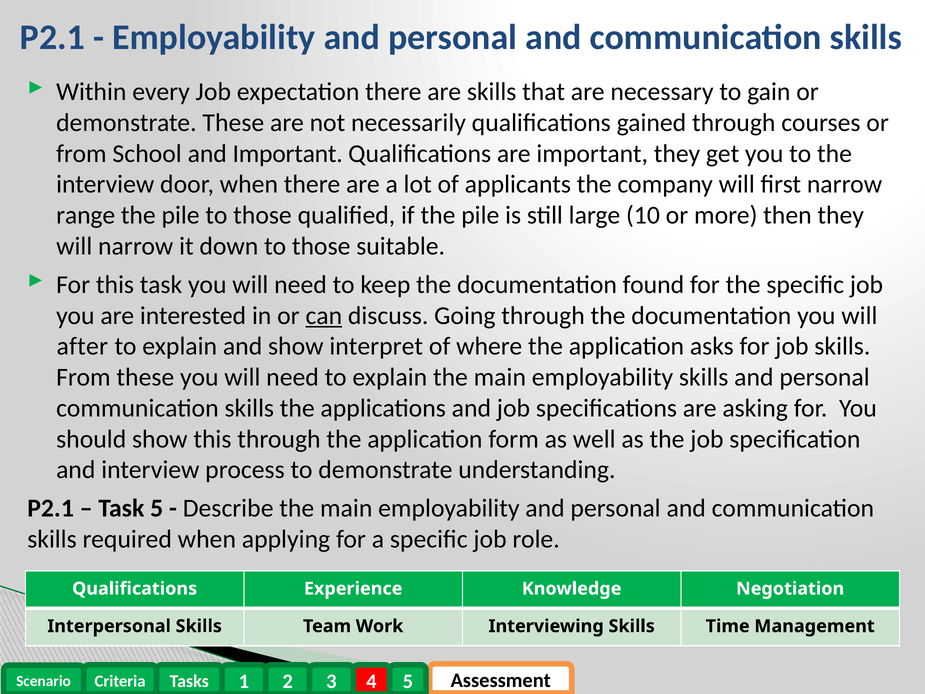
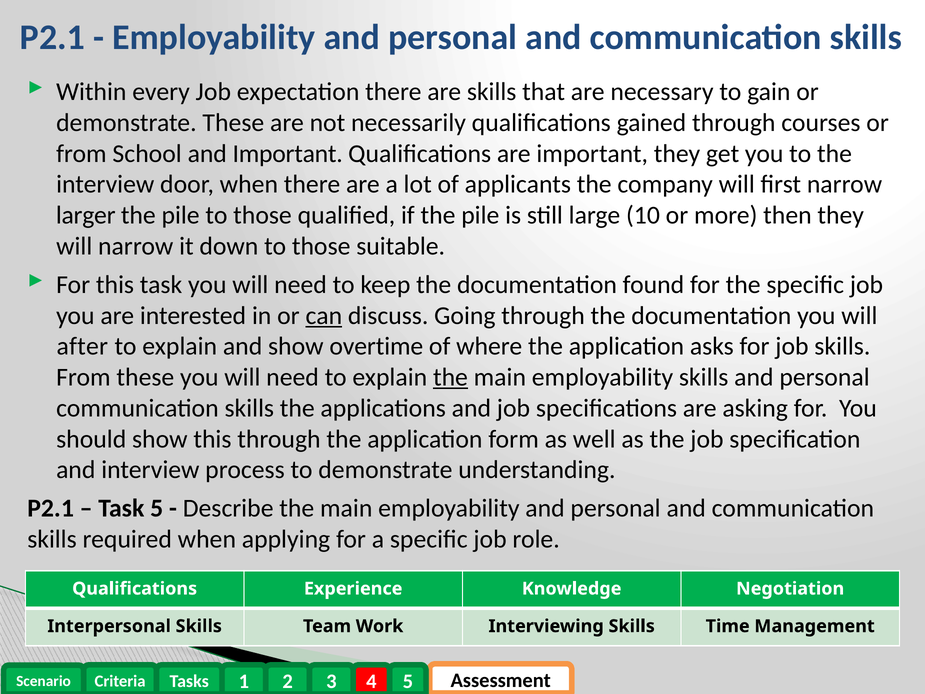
range: range -> larger (86, 215)
interpret: interpret -> overtime (376, 346)
the underline: none -> present (450, 377)
